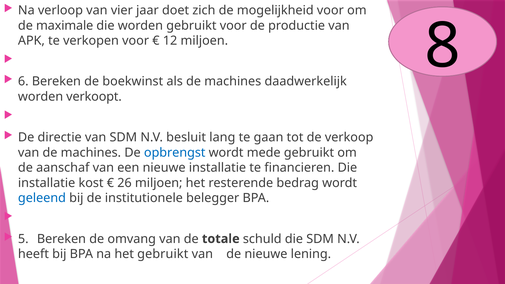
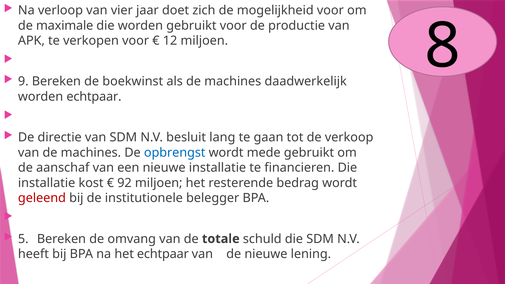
6: 6 -> 9 (23, 81)
worden verkoopt: verkoopt -> echtpaar (94, 97)
26: 26 -> 92 (124, 183)
geleend colour: blue -> red (42, 198)
het gebruikt: gebruikt -> echtpaar (163, 254)
